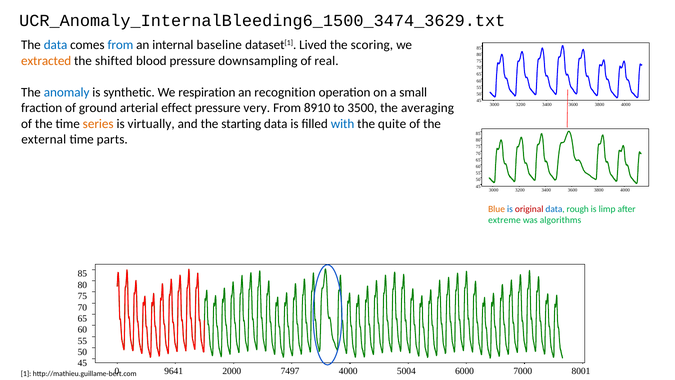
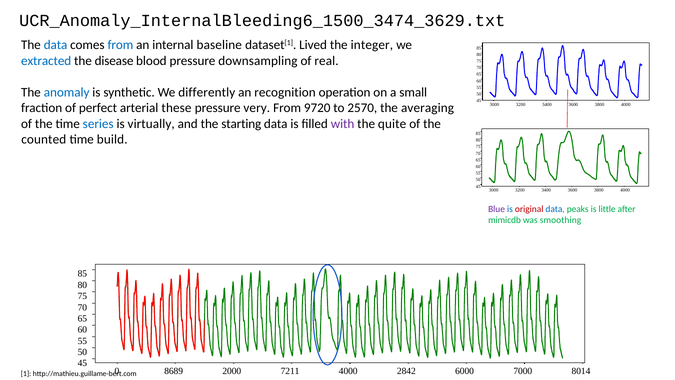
scoring: scoring -> integer (372, 45)
extracted colour: orange -> blue (46, 61)
shifted: shifted -> disease (114, 61)
respiration: respiration -> differently (207, 92)
ground: ground -> perfect (98, 108)
effect: effect -> these (177, 108)
8910: 8910 -> 9720 (317, 108)
3500: 3500 -> 2570 (362, 108)
series colour: orange -> blue (98, 124)
with colour: blue -> purple (343, 124)
external: external -> counted (44, 139)
parts: parts -> build (112, 139)
Blue colour: orange -> purple (497, 209)
rough: rough -> peaks (578, 209)
limp: limp -> little (607, 209)
extreme: extreme -> mimicdb (505, 220)
algorithms: algorithms -> smoothing (561, 220)
9641: 9641 -> 8689 (174, 371)
7497: 7497 -> 7211 (290, 371)
5004: 5004 -> 2842 (406, 371)
8001: 8001 -> 8014 (581, 371)
